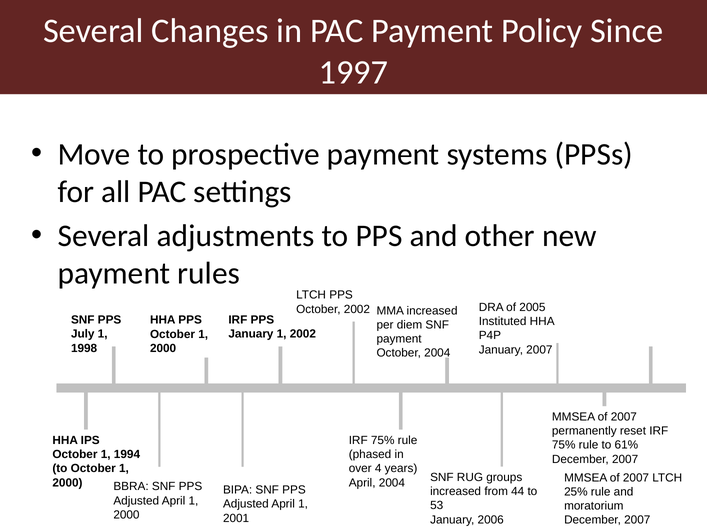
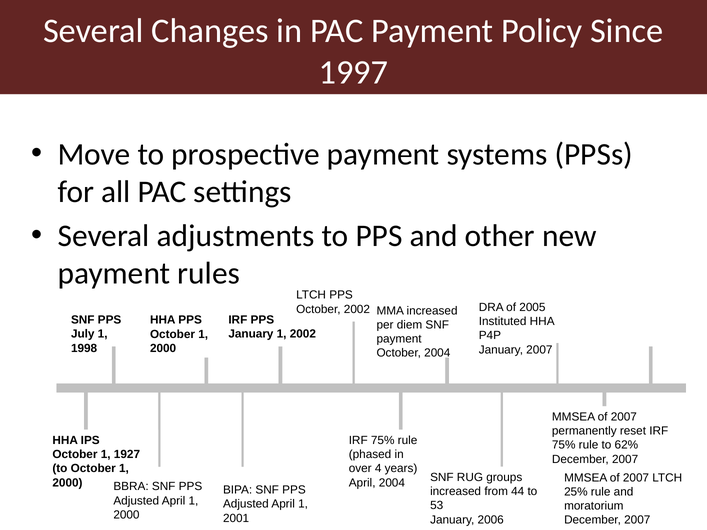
61%: 61% -> 62% (626, 445)
1994: 1994 -> 1927 (127, 455)
